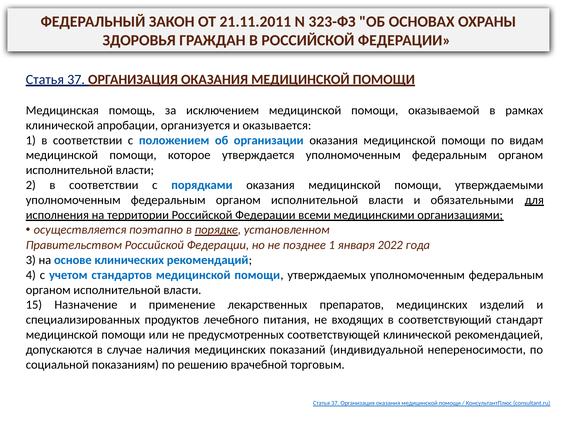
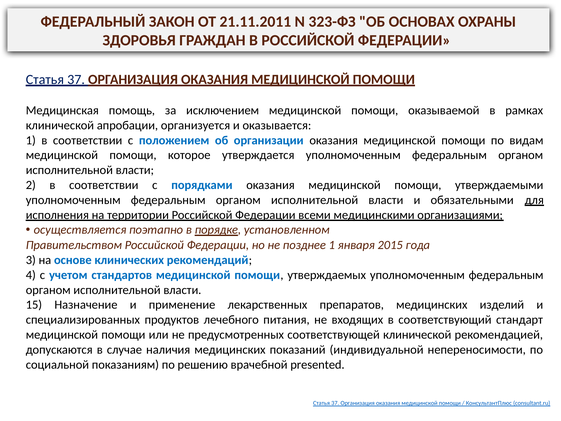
2022: 2022 -> 2015 (390, 245)
торговым: торговым -> presented (317, 364)
